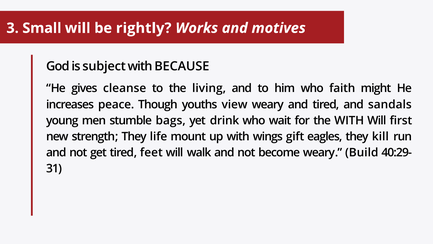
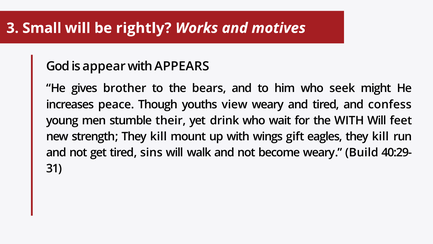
subject: subject -> appear (104, 66)
BECAUSE: BECAUSE -> APPEARS (182, 66)
cleanse: cleanse -> brother (125, 88)
living: living -> bears (209, 88)
faith: faith -> seek (342, 88)
sandals: sandals -> confess (390, 105)
bags: bags -> their (171, 121)
first: first -> feet (401, 121)
strength They life: life -> kill (158, 137)
feet: feet -> sins (151, 153)
